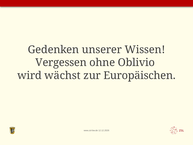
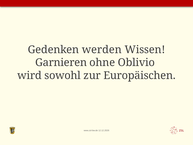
unserer: unserer -> werden (102, 50)
Vergessen: Vergessen -> Garnieren (61, 62)
wächst: wächst -> sowohl (63, 75)
